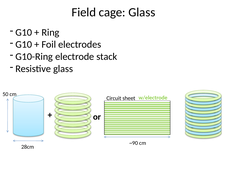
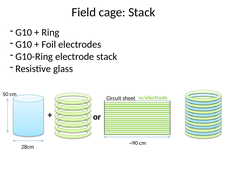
cage Glass: Glass -> Stack (142, 12)
